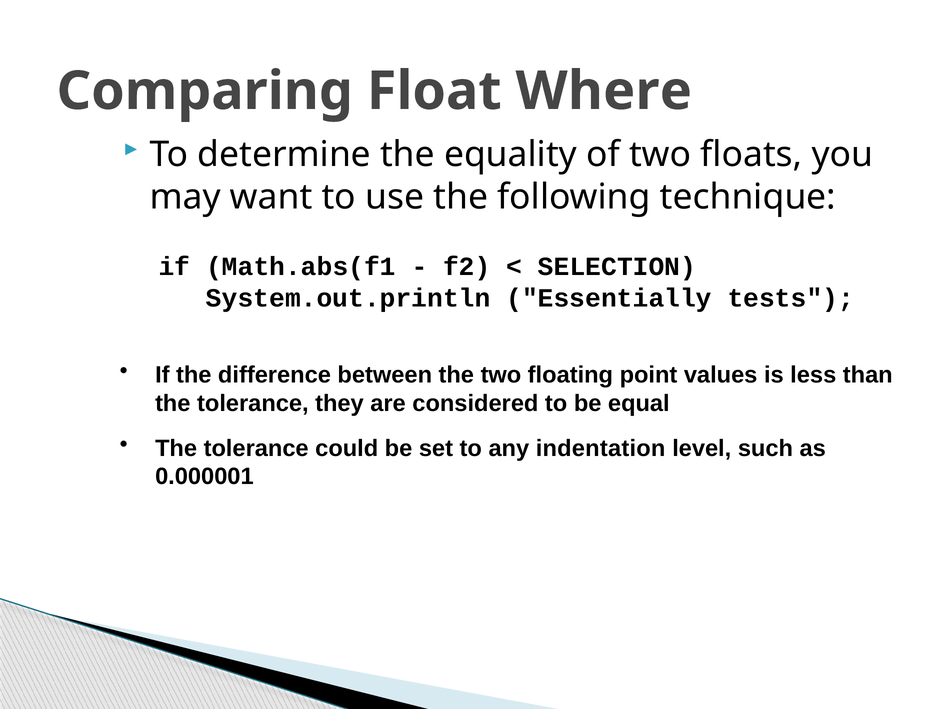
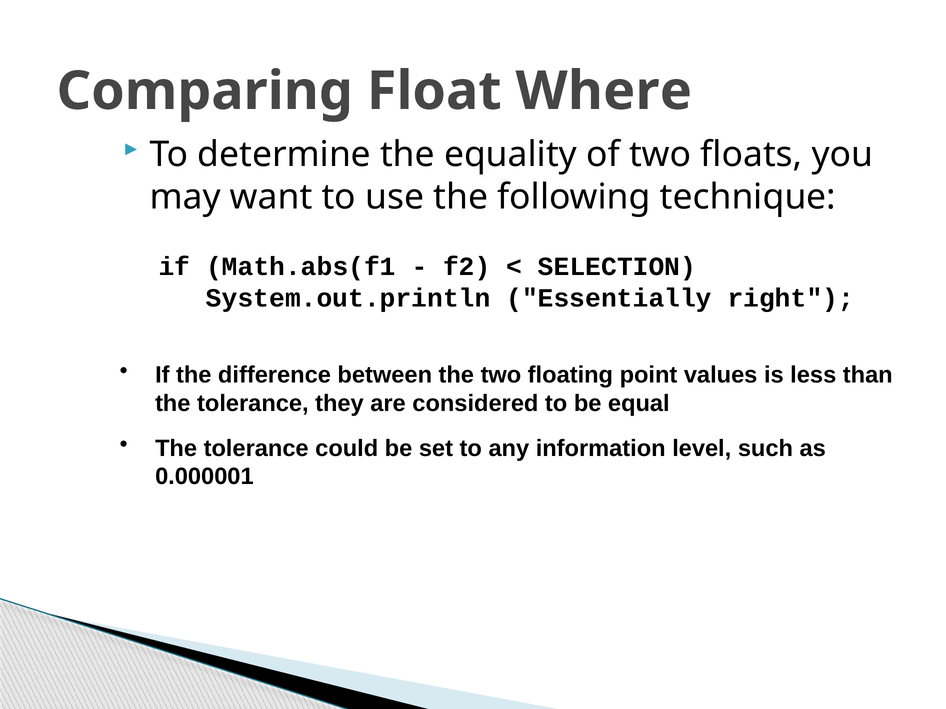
tests: tests -> right (791, 298)
indentation: indentation -> information (601, 449)
